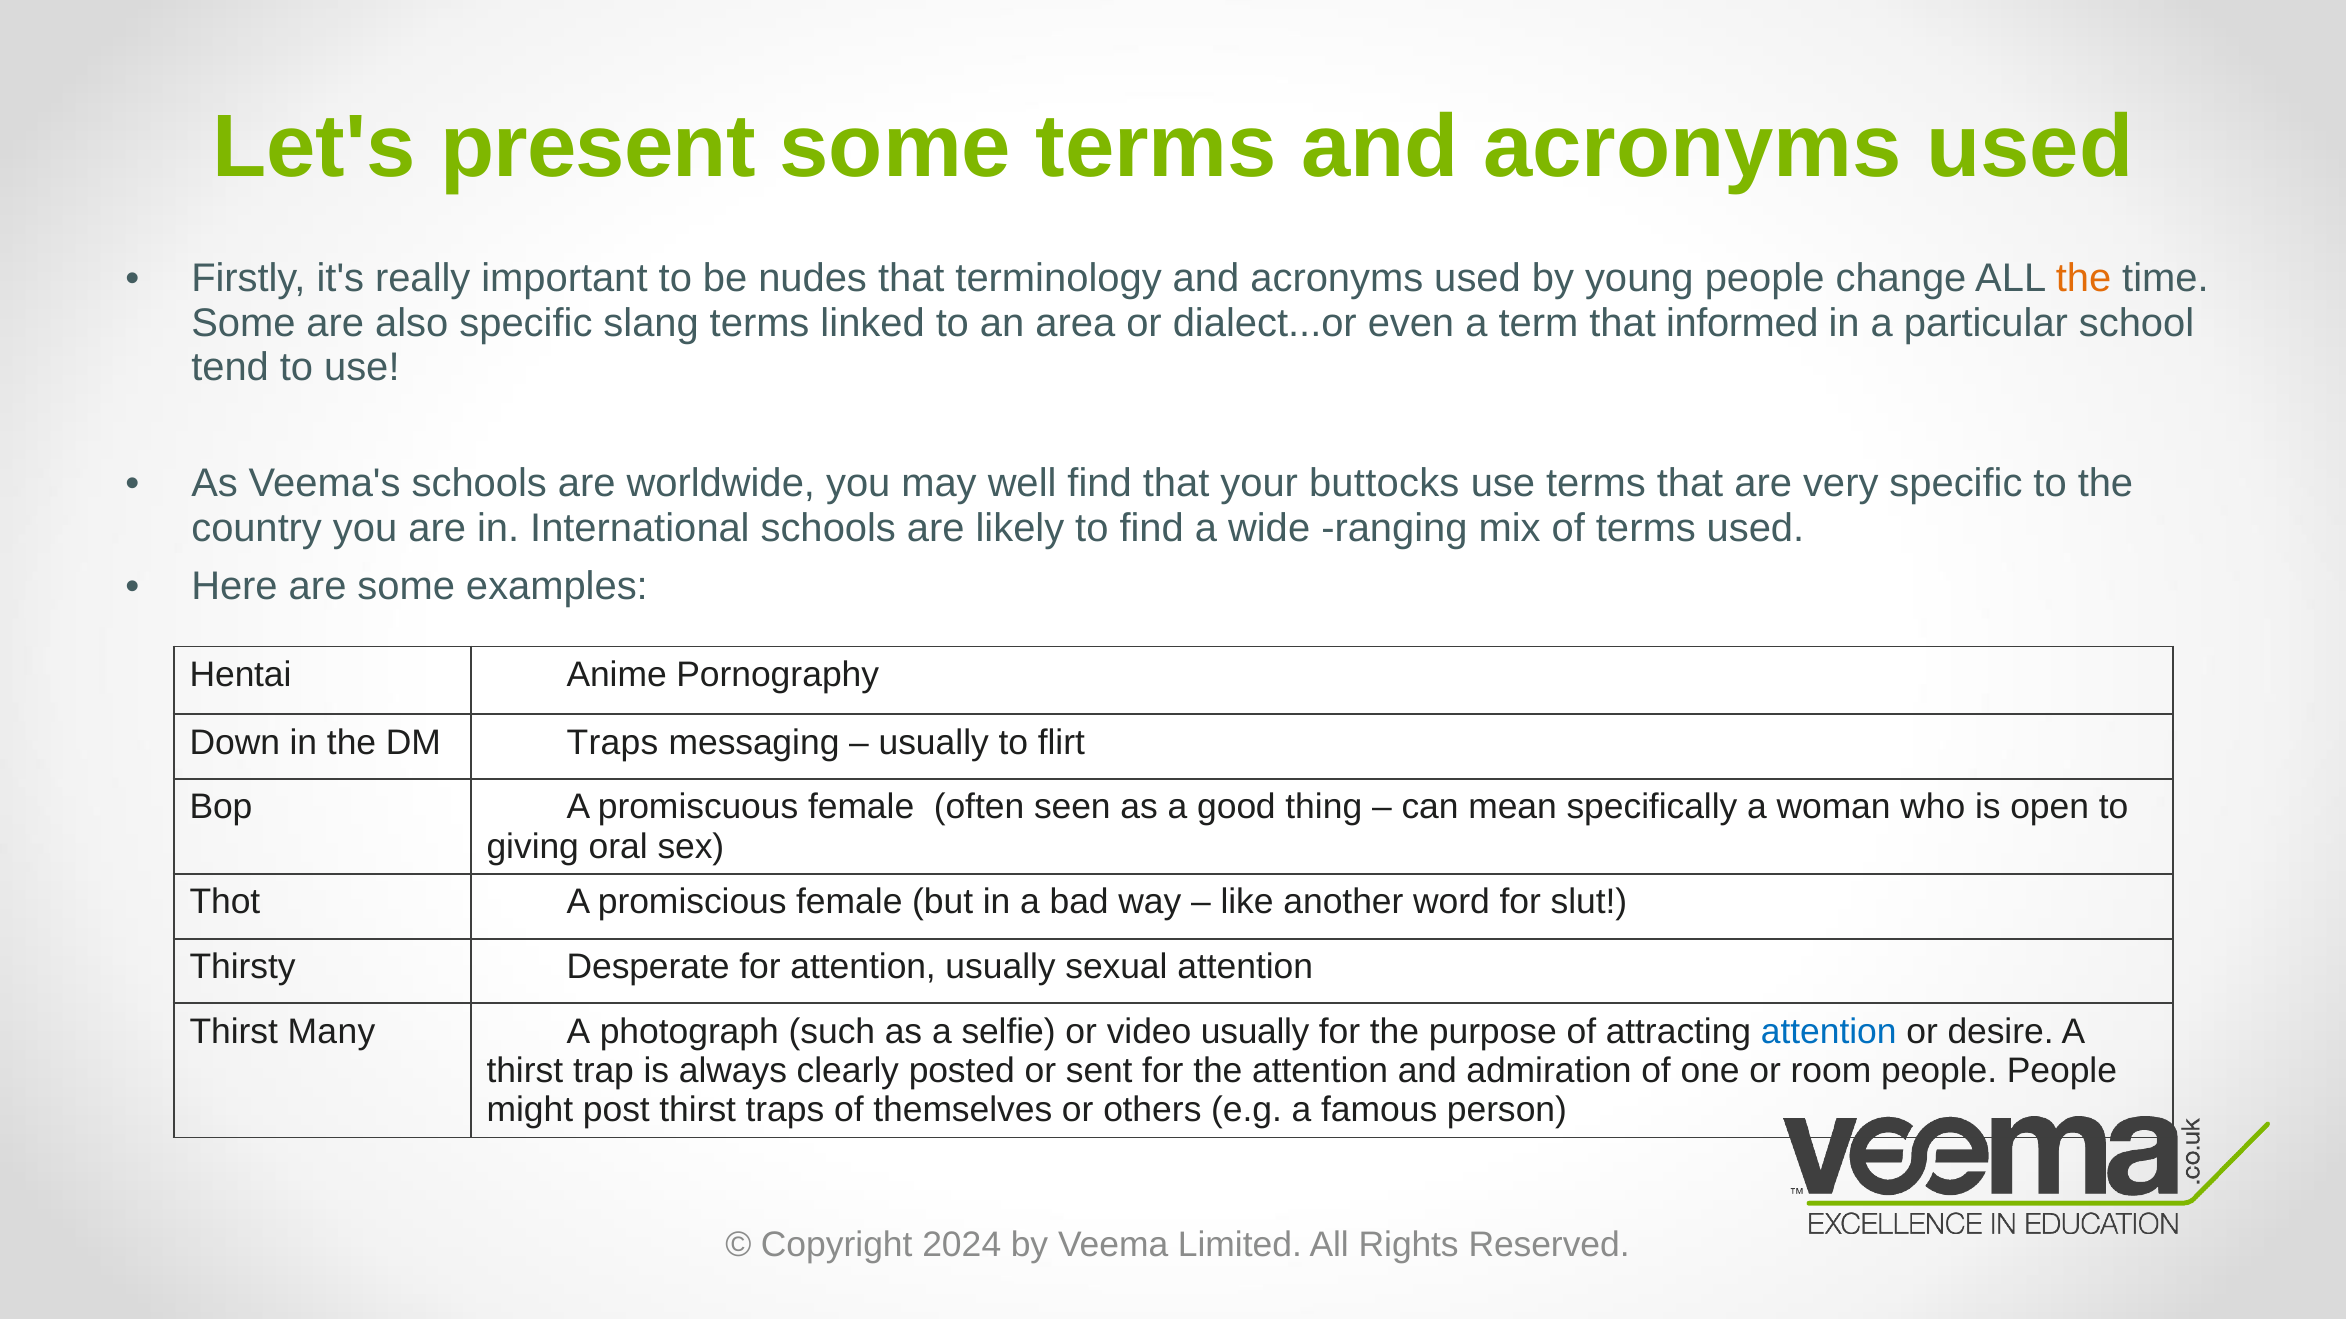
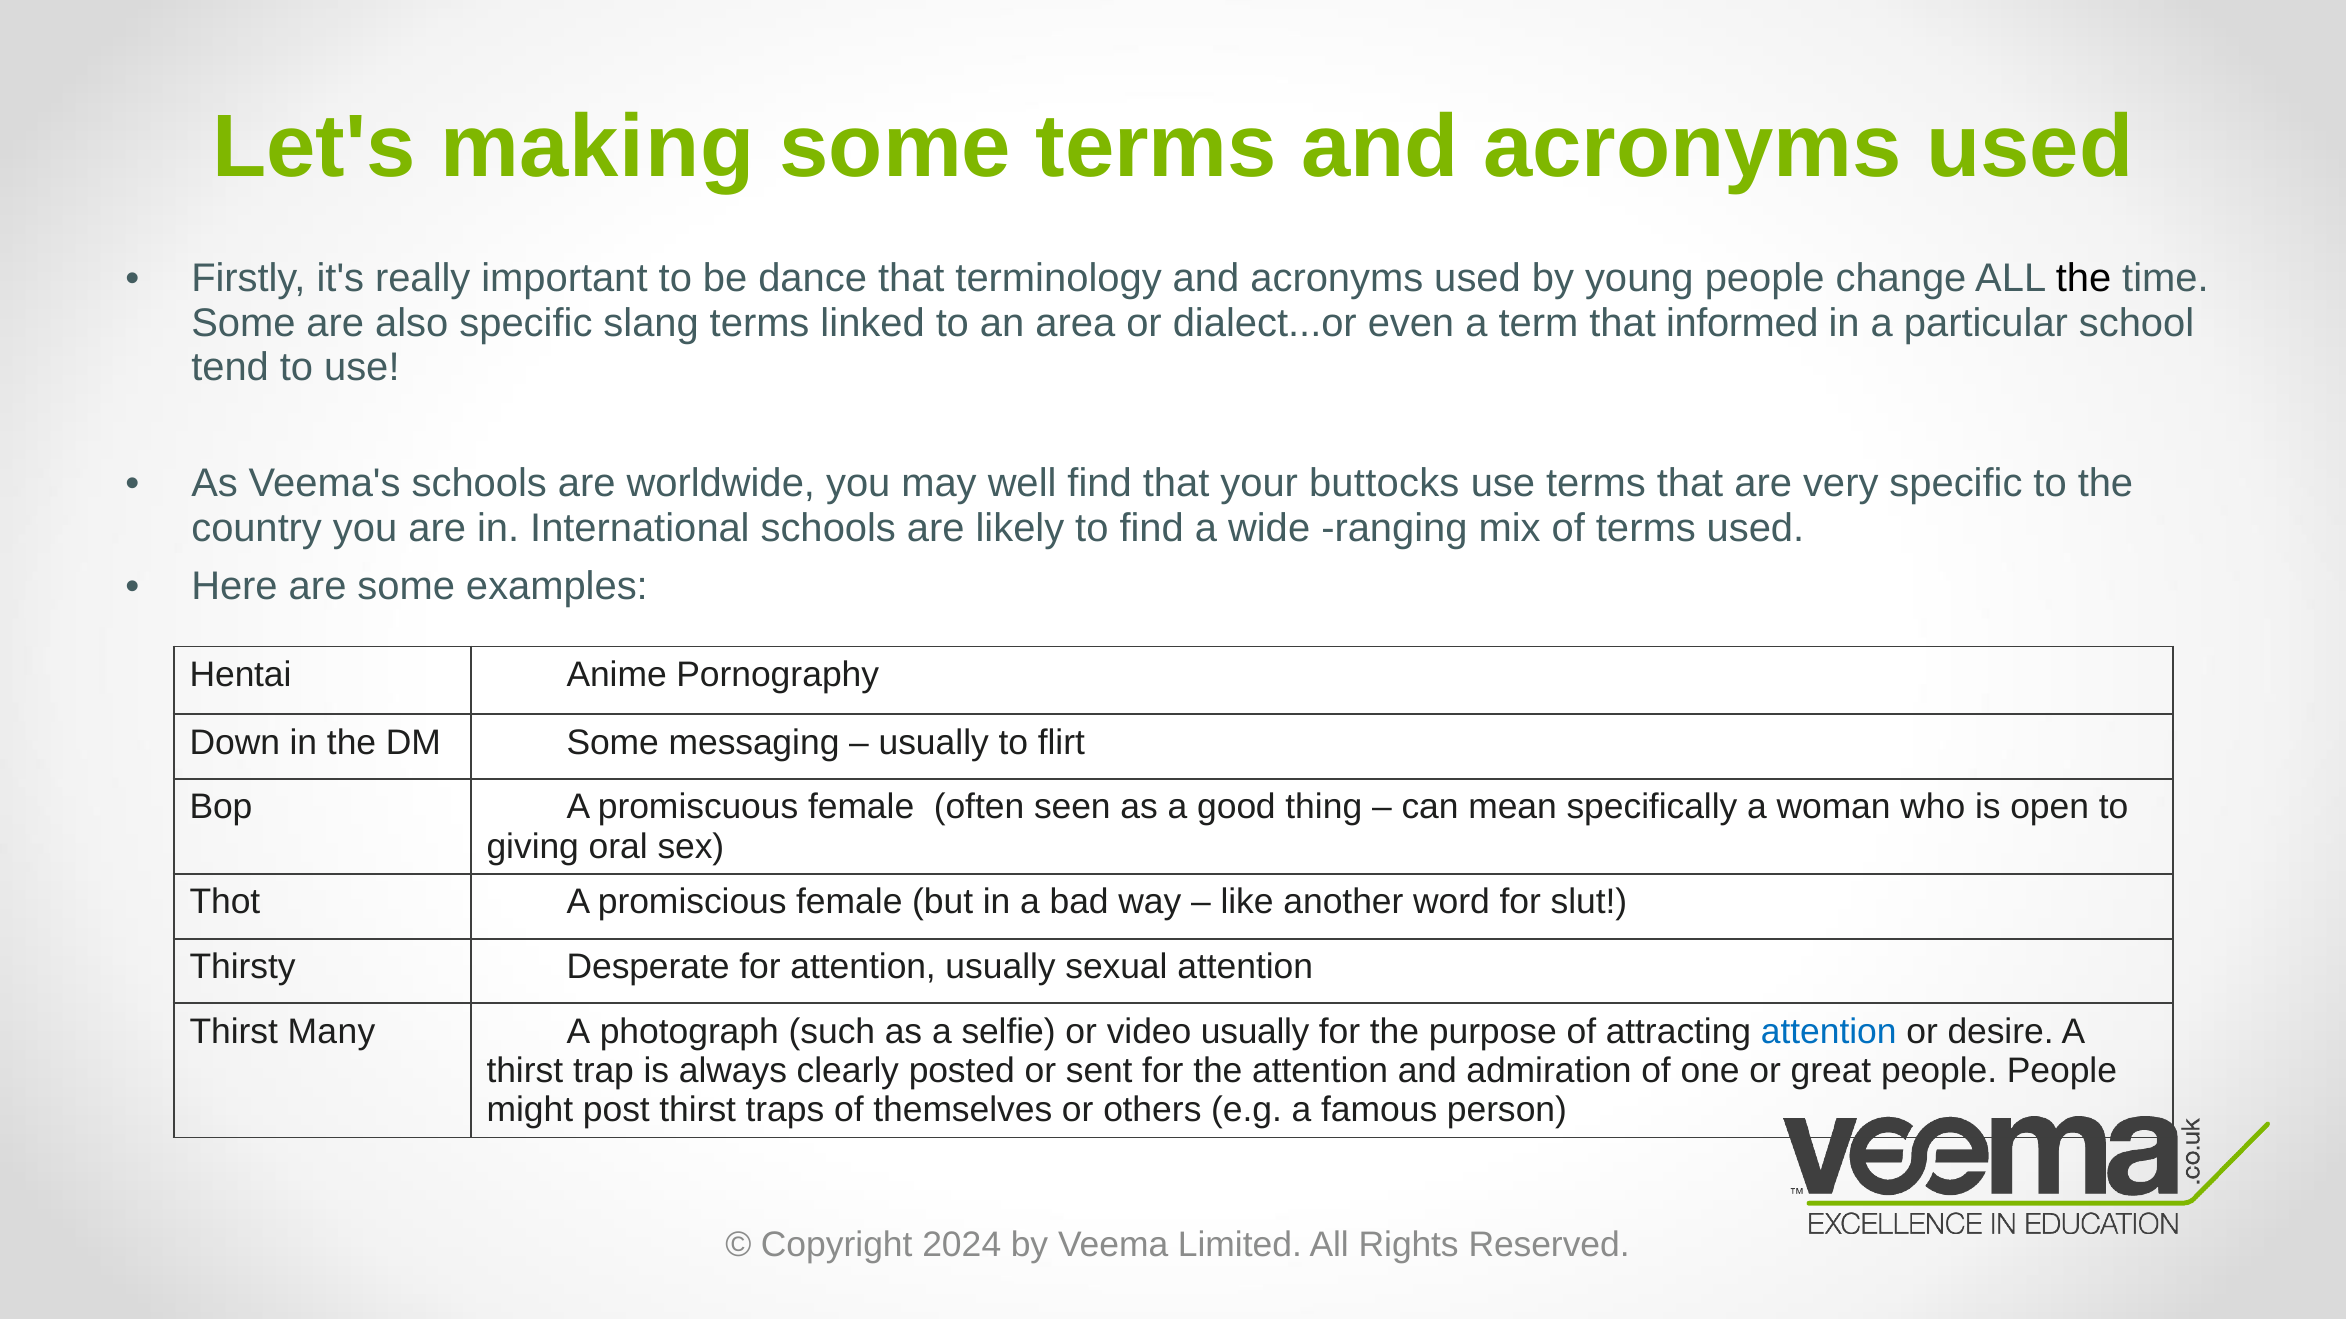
present: present -> making (597, 147)
nudes: nudes -> dance (813, 278)
the colour: orange -> black (2084, 278)
DM Traps: Traps -> Some (613, 743)
room: room -> great (1831, 1071)
